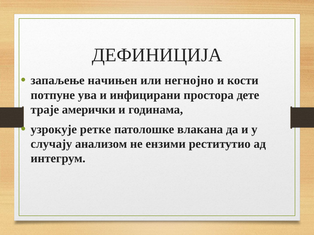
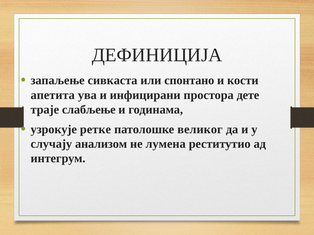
начињен: начињен -> сивкаста (113, 81)
негнојно: негнојно -> спонтано (189, 81)
потпуне: потпуне -> апетита (53, 95)
амерички: амерички -> слабљење (89, 110)
влакана: влакана -> великог (200, 130)
ензими: ензими -> лумена (166, 144)
